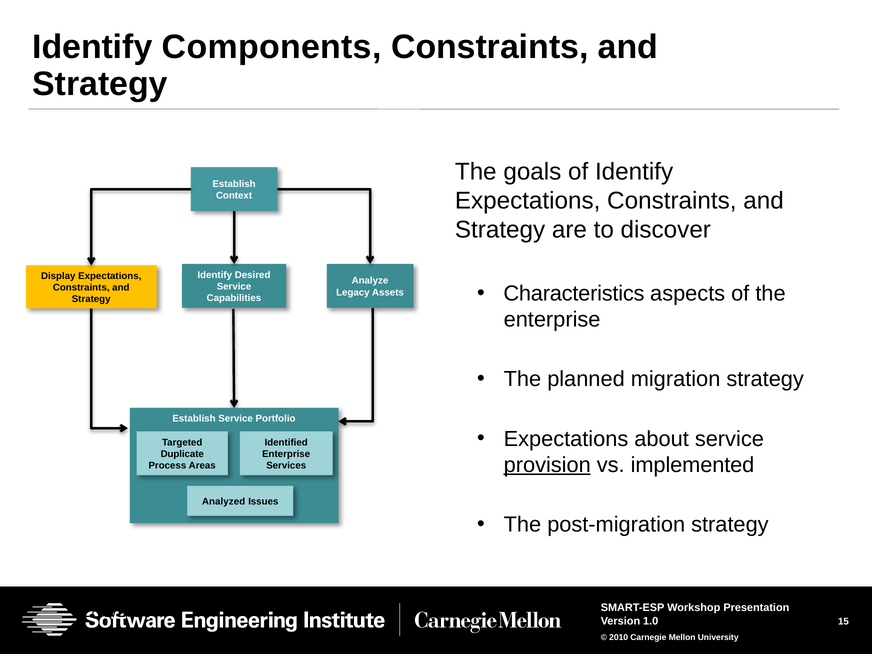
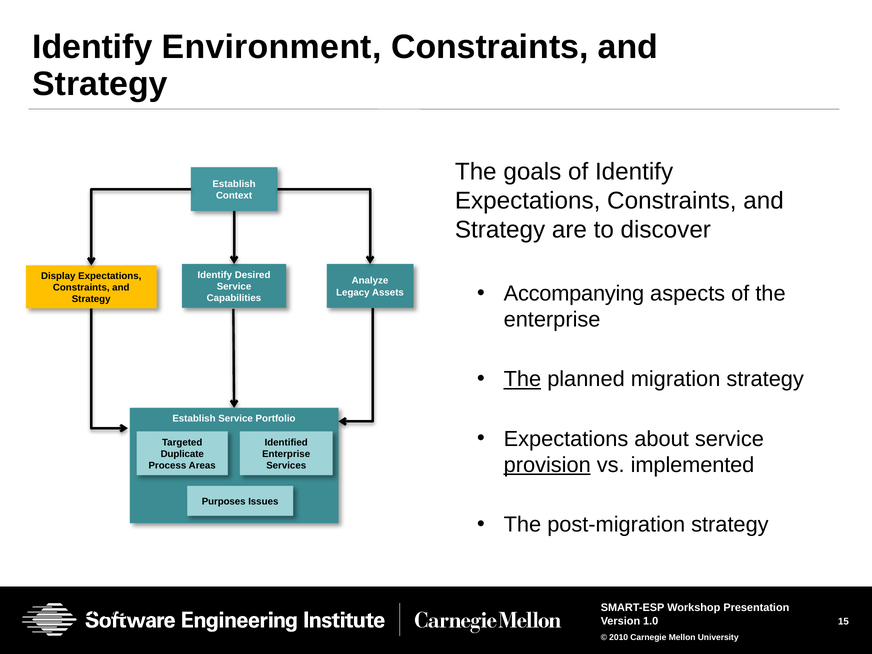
Components: Components -> Environment (272, 47)
Characteristics: Characteristics -> Accompanying (574, 294)
The underline: none -> present (522, 379)
Analyzed: Analyzed -> Purposes (224, 502)
